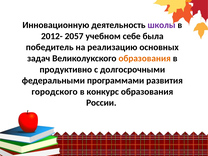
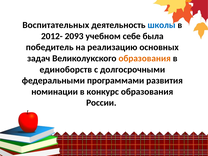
Инновационную: Инновационную -> Воспитательных (56, 25)
школы colour: purple -> blue (162, 25)
2057: 2057 -> 2093 (74, 36)
продуктивно: продуктивно -> единоборств (66, 69)
городского: городского -> номинации (55, 92)
